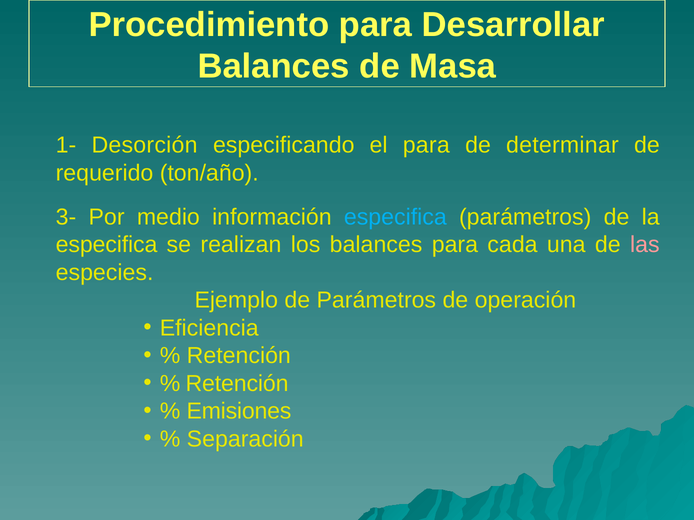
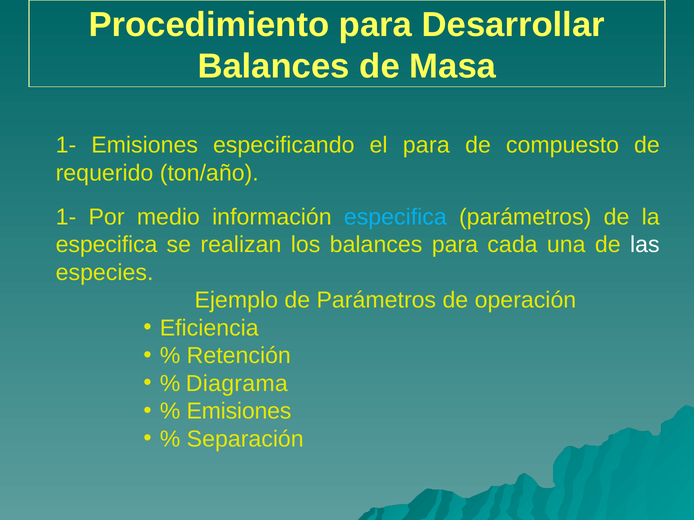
1- Desorción: Desorción -> Emisiones (145, 146)
determinar: determinar -> compuesto (563, 146)
3-: 3- -> 1- (66, 217)
las colour: pink -> white (645, 245)
Retención: Retención -> Diagrama (237, 384)
